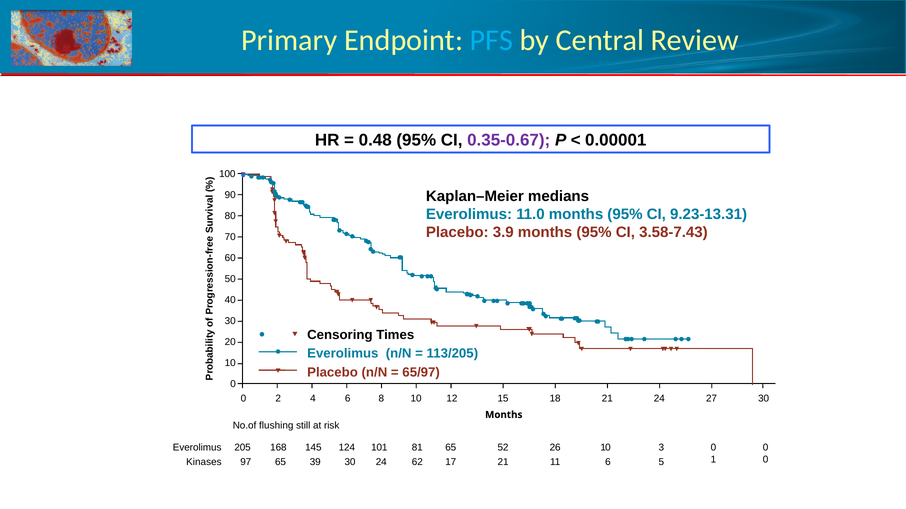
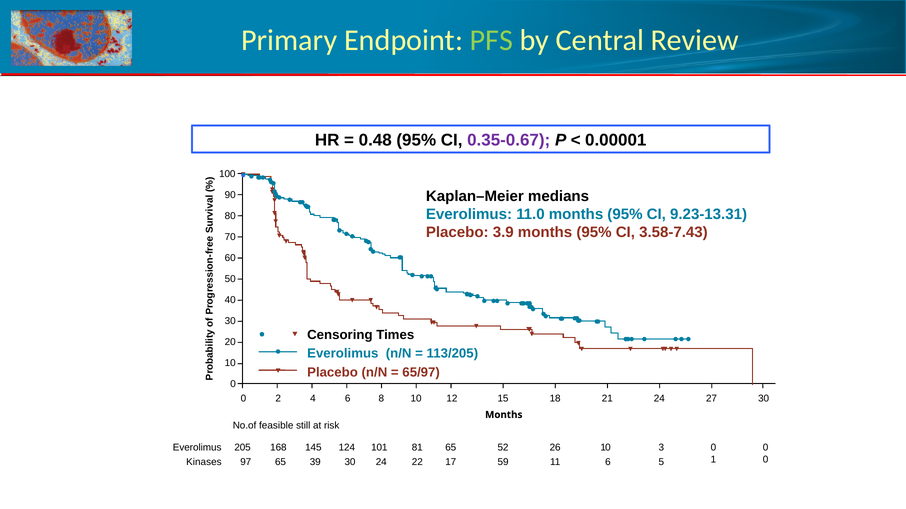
PFS colour: light blue -> light green (491, 40)
flushing: flushing -> feasible (276, 426)
62: 62 -> 22 (417, 462)
17 21: 21 -> 59 (503, 462)
